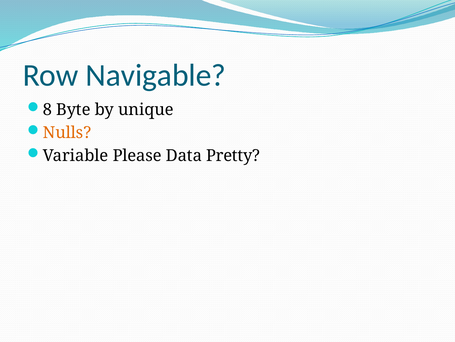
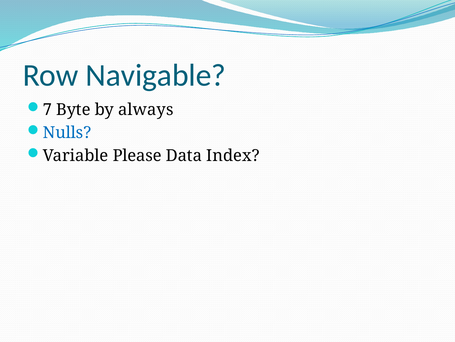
8: 8 -> 7 (47, 110)
unique: unique -> always (146, 110)
Nulls colour: orange -> blue (67, 133)
Pretty: Pretty -> Index (233, 156)
